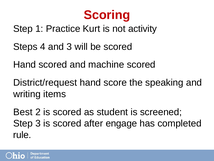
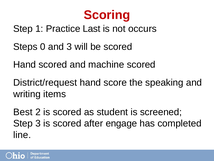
Kurt: Kurt -> Last (92, 29)
activity: activity -> occurs (142, 29)
4: 4 -> 0 (43, 47)
rule: rule -> line (22, 135)
